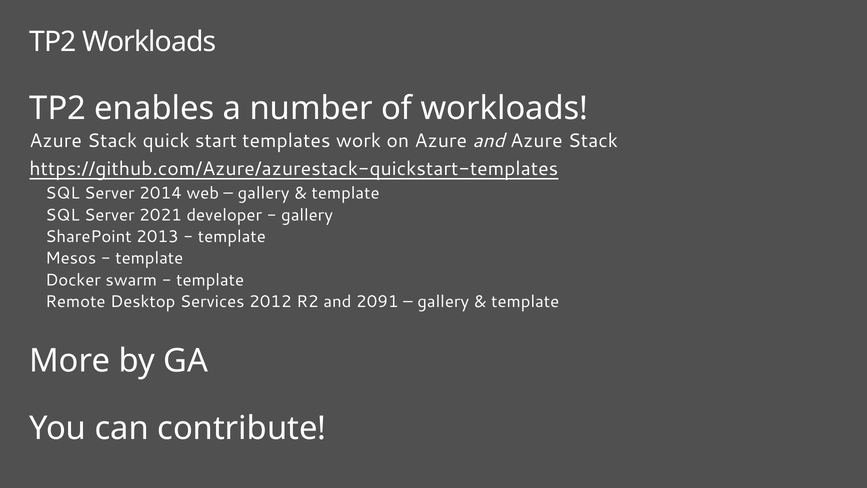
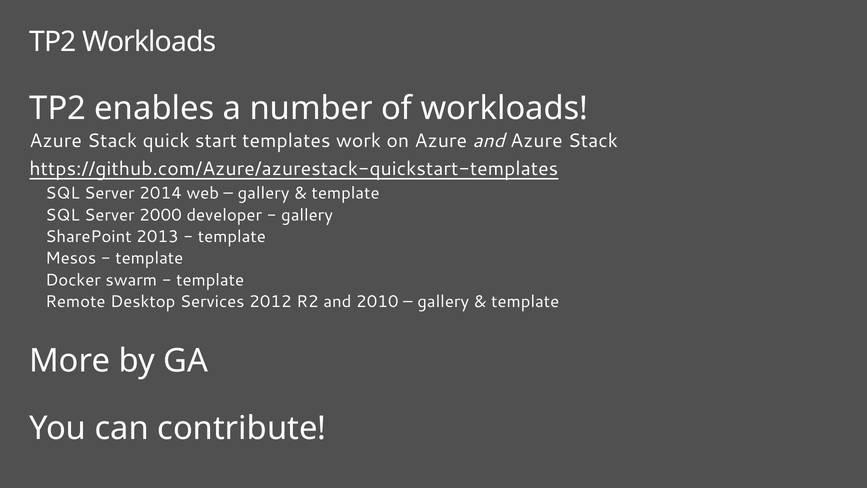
2021: 2021 -> 2000 (161, 215)
2091: 2091 -> 2010 (377, 302)
